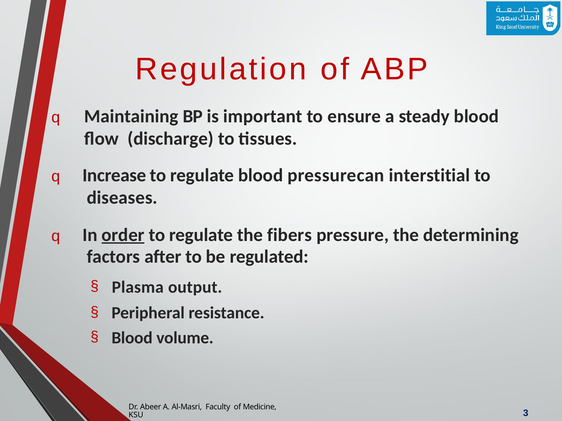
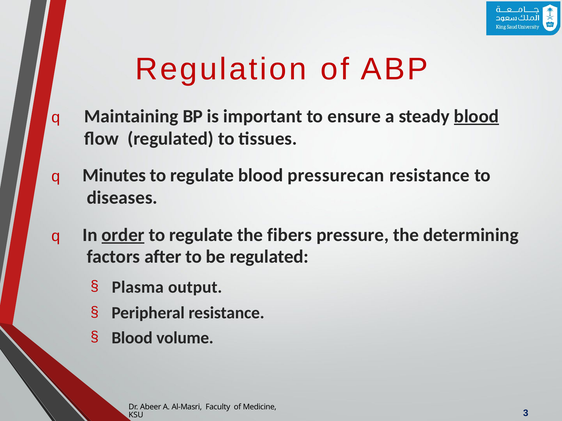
blood underline: none -> present (476, 116)
flow discharge: discharge -> regulated (171, 139)
Increase: Increase -> Minutes (114, 175)
pressurecan interstitial: interstitial -> resistance (429, 175)
